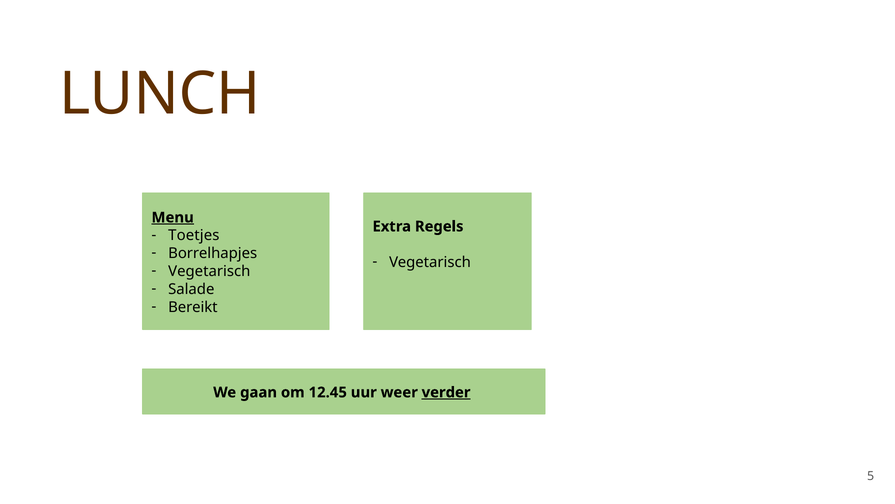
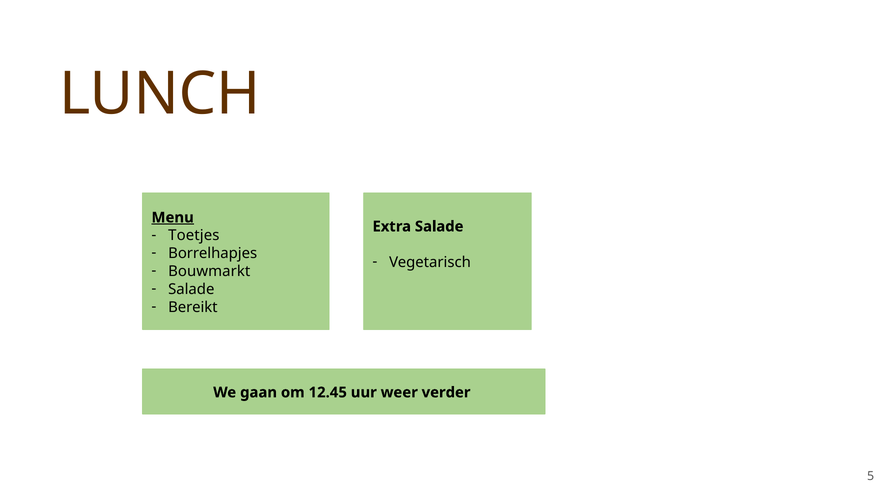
Extra Regels: Regels -> Salade (439, 226)
Vegetarisch: Vegetarisch -> Bouwmarkt (209, 271)
verder underline: present -> none (446, 392)
